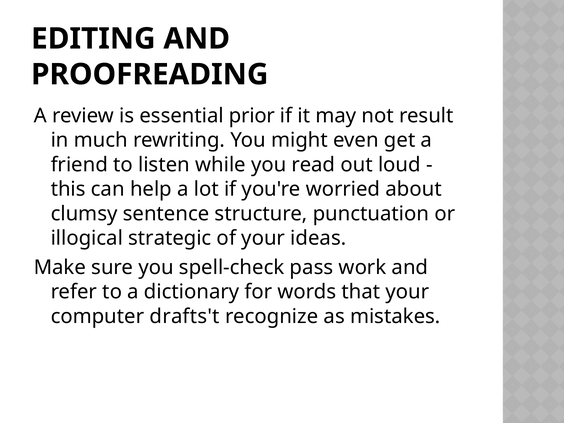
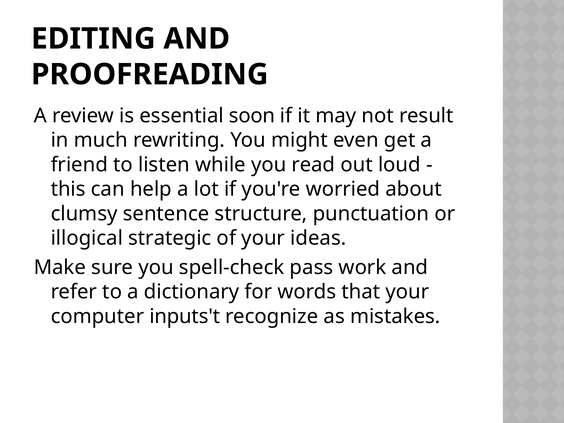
prior: prior -> soon (252, 116)
drafts't: drafts't -> inputs't (185, 316)
